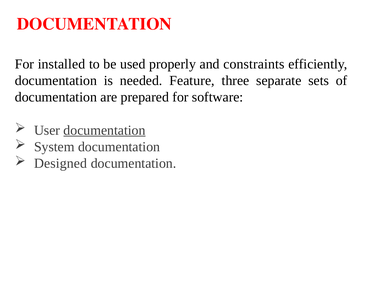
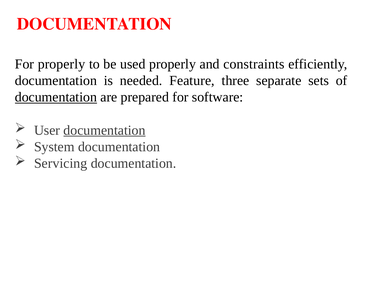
For installed: installed -> properly (61, 64)
documentation underline: none -> present (56, 97)
Designed: Designed -> Servicing (61, 163)
